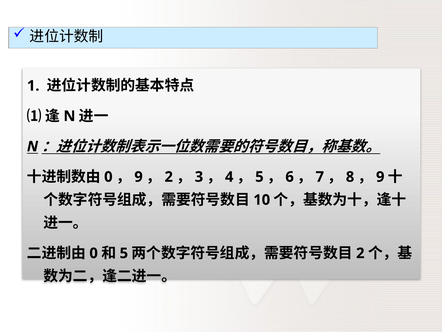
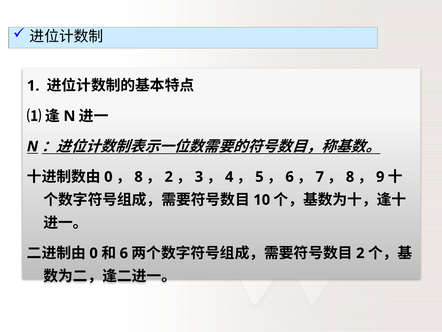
9: 9 -> 8 (139, 177)
5: 5 -> 6 (124, 253)
